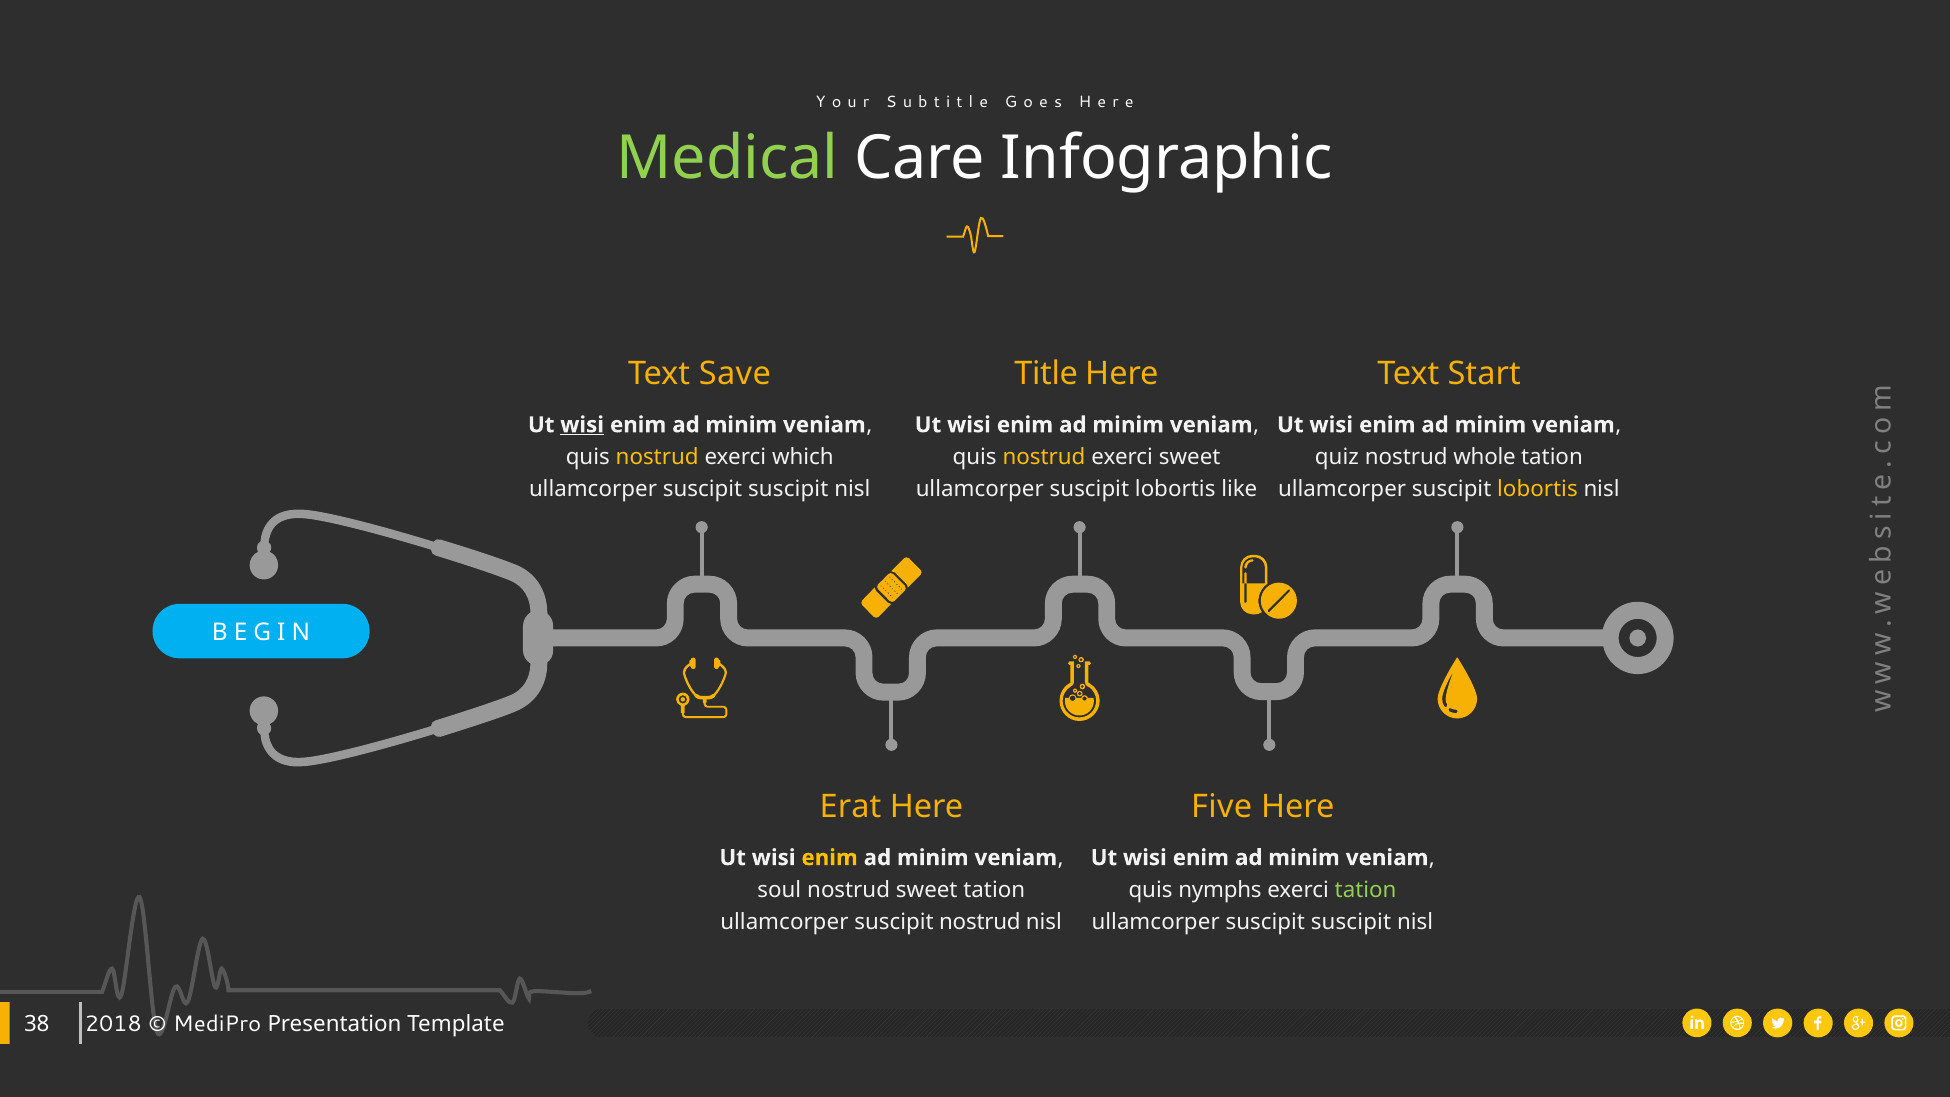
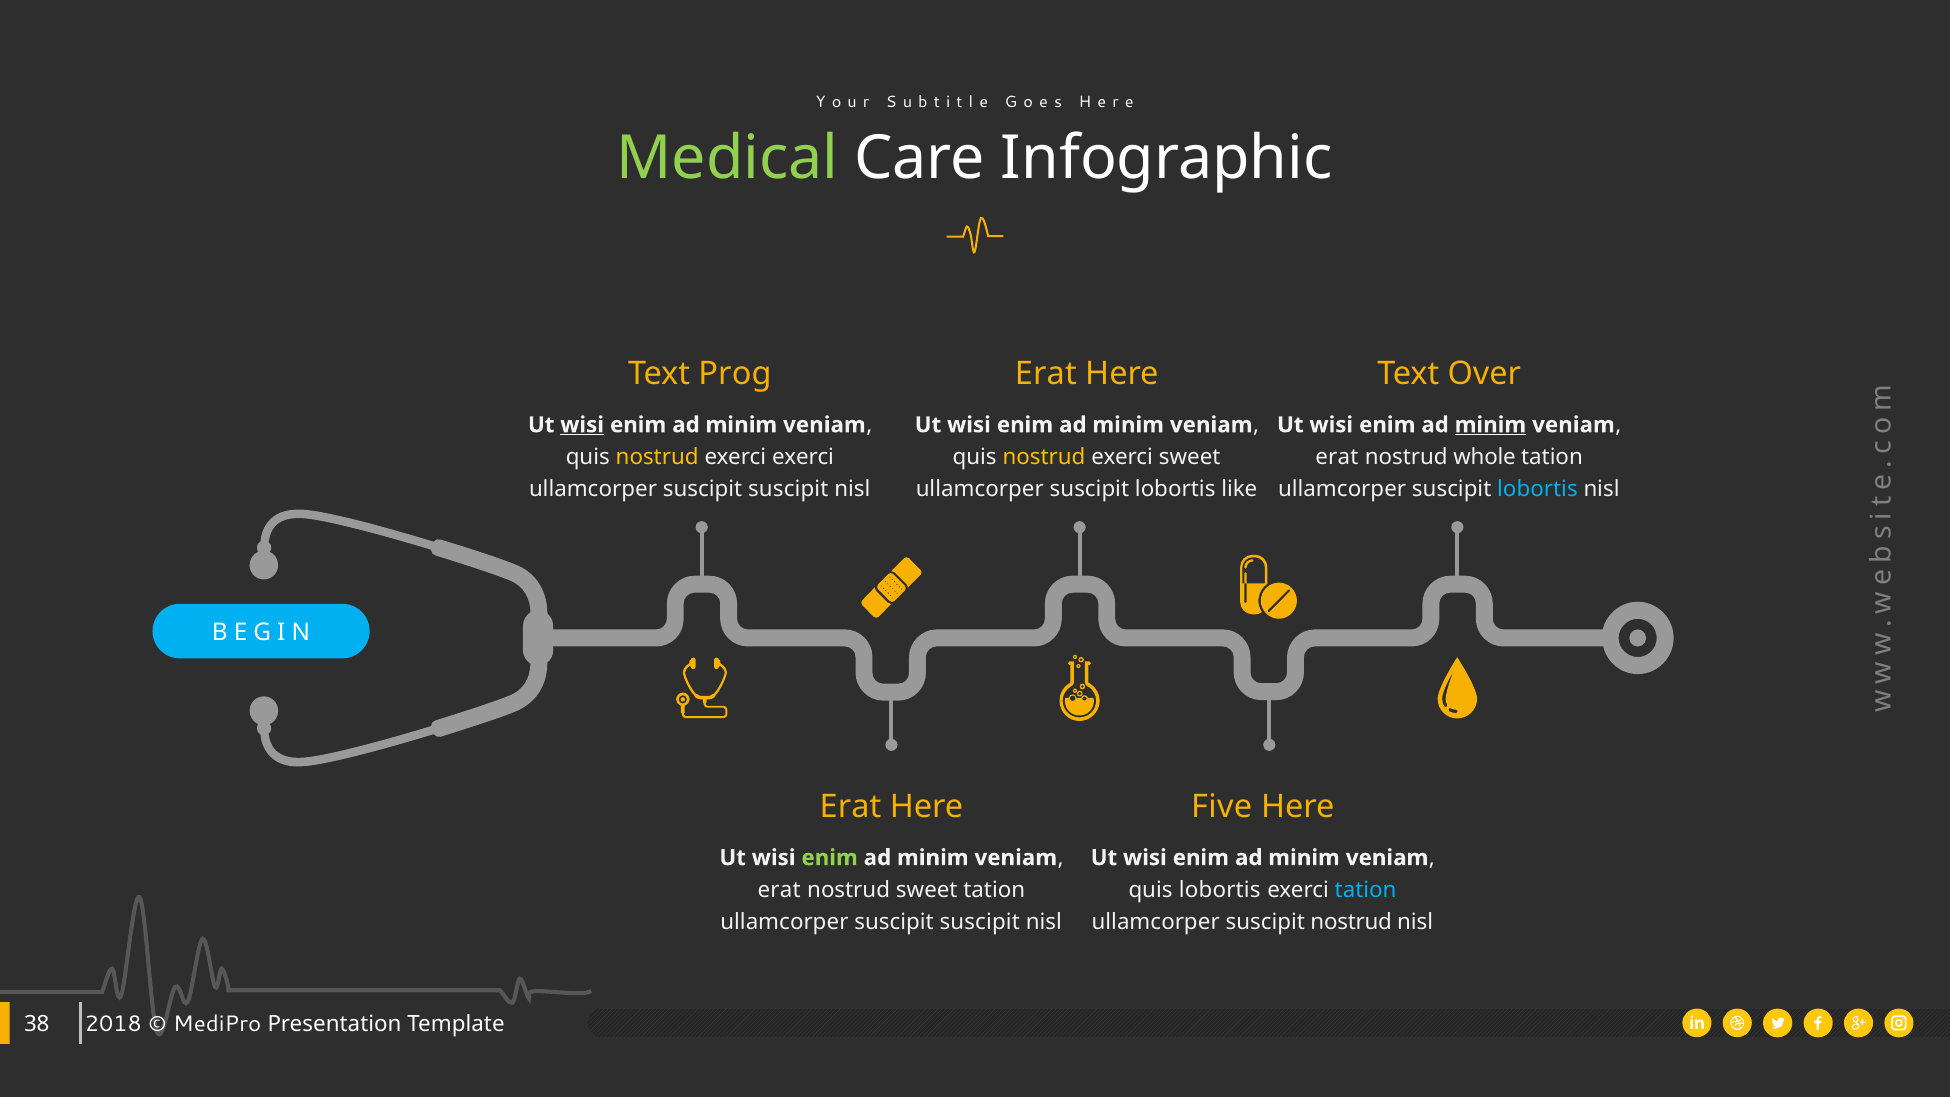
Save: Save -> Prog (735, 374)
Title: Title -> Erat (1046, 374)
Start: Start -> Over (1484, 374)
minim underline: none -> present (1490, 425)
exerci which: which -> exerci (803, 457)
quiz: quiz -> erat (1337, 457)
lobortis colour: yellow -> light blue (1537, 489)
enim colour: yellow -> light green (830, 858)
soul: soul -> erat (779, 890)
quis nymphs: nymphs -> lobortis (1220, 890)
tation colour: light green -> light blue (1366, 890)
nostrud: nostrud -> suscipit (980, 922)
suscipit: suscipit -> nostrud (1351, 922)
